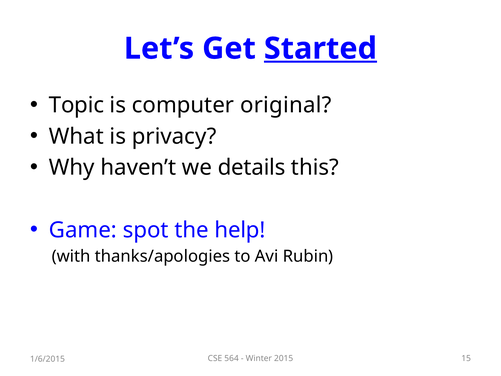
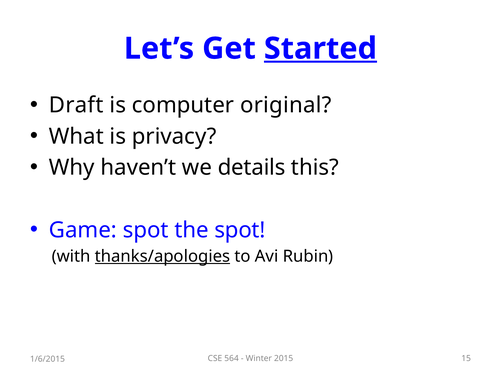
Topic: Topic -> Draft (76, 105)
the help: help -> spot (240, 230)
thanks/apologies underline: none -> present (162, 256)
